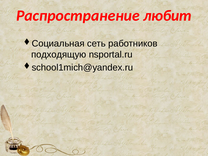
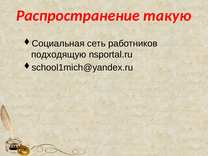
любит: любит -> такую (167, 16)
